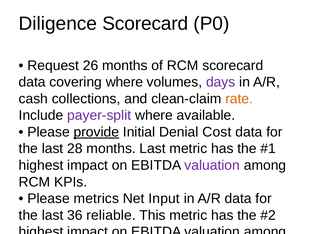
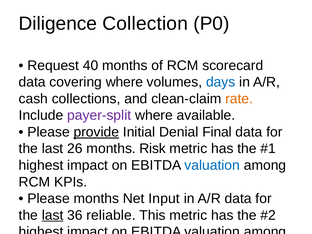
Diligence Scorecard: Scorecard -> Collection (145, 24)
26: 26 -> 40 (91, 65)
days colour: purple -> blue (221, 82)
Denial Cost: Cost -> Final (217, 132)
28: 28 -> 26 (75, 149)
months Last: Last -> Risk (153, 149)
valuation colour: purple -> blue (212, 165)
Please metrics: metrics -> months (96, 199)
last underline: none -> present (53, 215)
